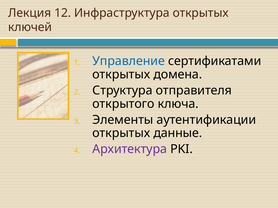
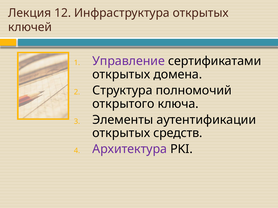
Управление colour: blue -> purple (129, 61)
отправителя: отправителя -> полномочий (194, 91)
данные: данные -> средств (178, 133)
